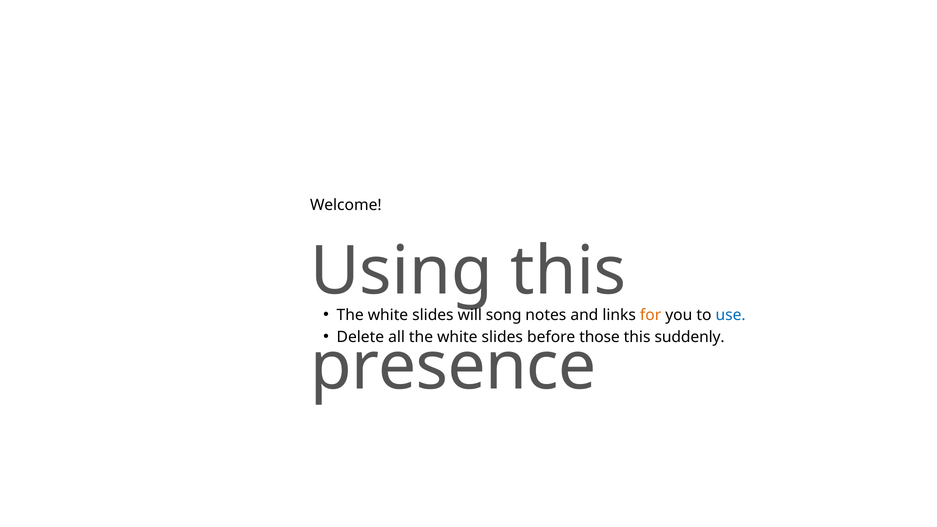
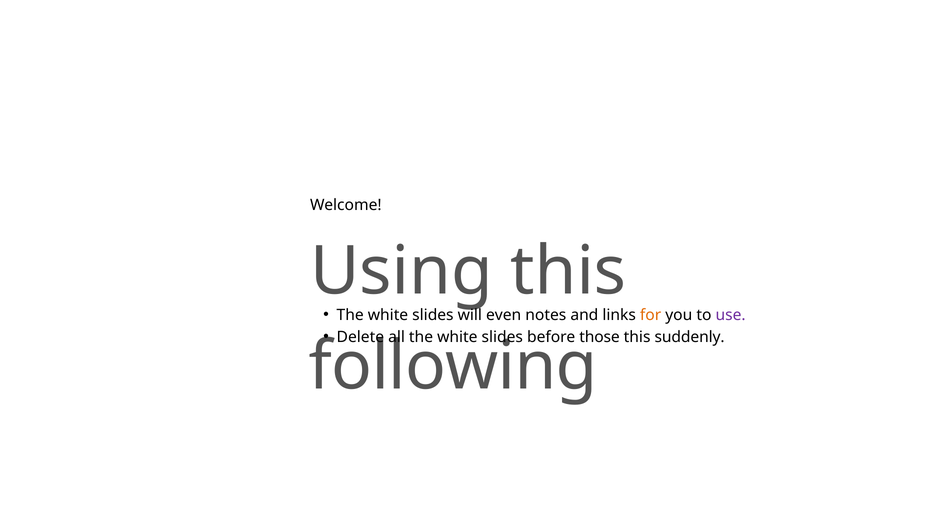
song: song -> even (504, 315)
use colour: blue -> purple (731, 315)
presence: presence -> following (453, 366)
